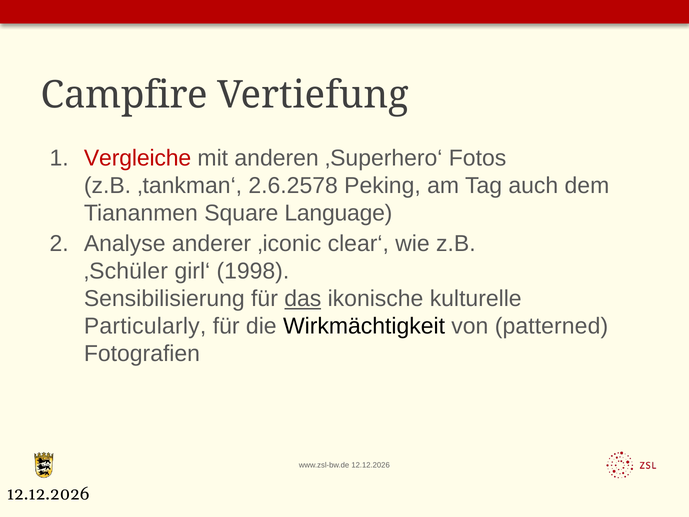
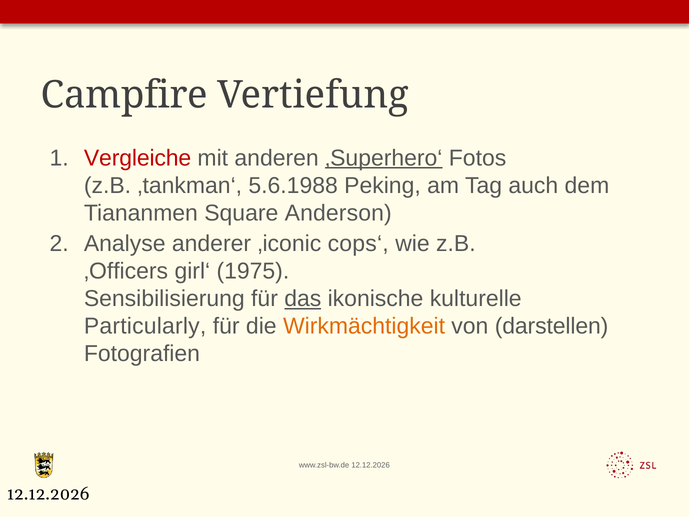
‚Superhero‘ underline: none -> present (384, 158)
2.6.2578: 2.6.2578 -> 5.6.1988 (293, 186)
Language: Language -> Anderson (338, 213)
clear‘: clear‘ -> cops‘ (358, 243)
‚Schüler: ‚Schüler -> ‚Officers (126, 271)
1998: 1998 -> 1975 (253, 271)
Wirkmächtigkeit colour: black -> orange (364, 326)
patterned: patterned -> darstellen (552, 326)
